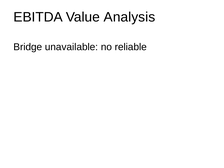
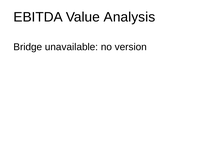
reliable: reliable -> version (131, 47)
